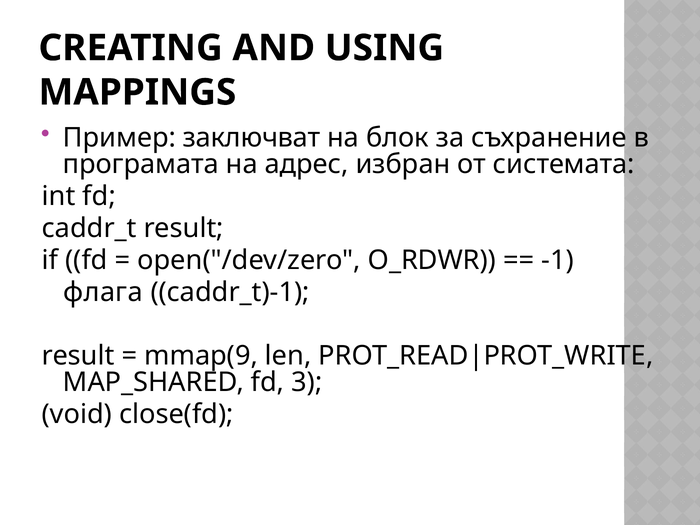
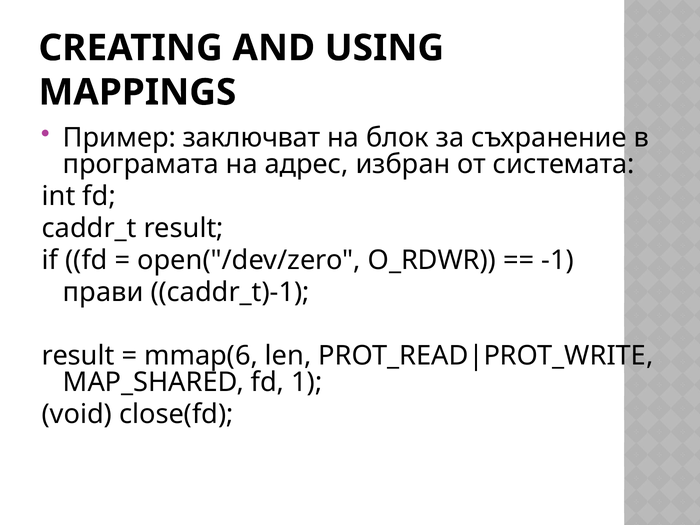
флага: флага -> прави (103, 292)
mmap(9: mmap(9 -> mmap(6 (201, 356)
3: 3 -> 1 (307, 382)
